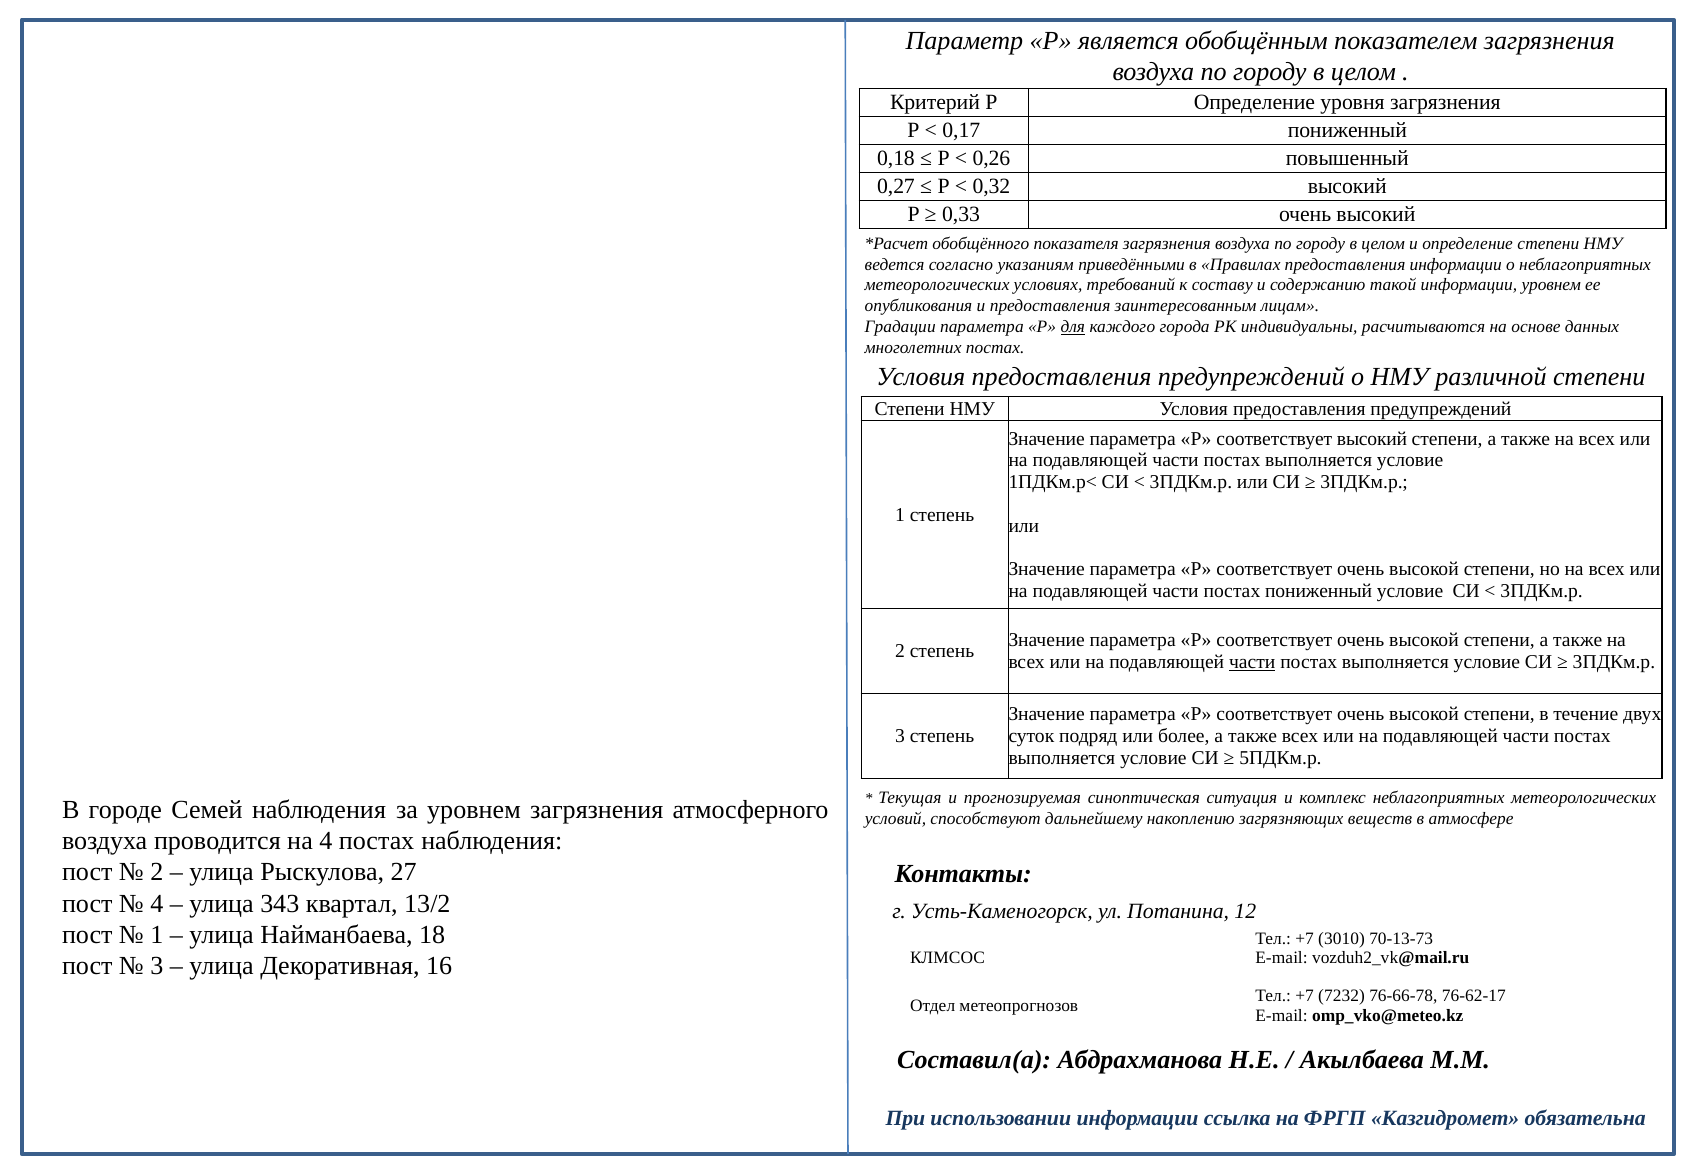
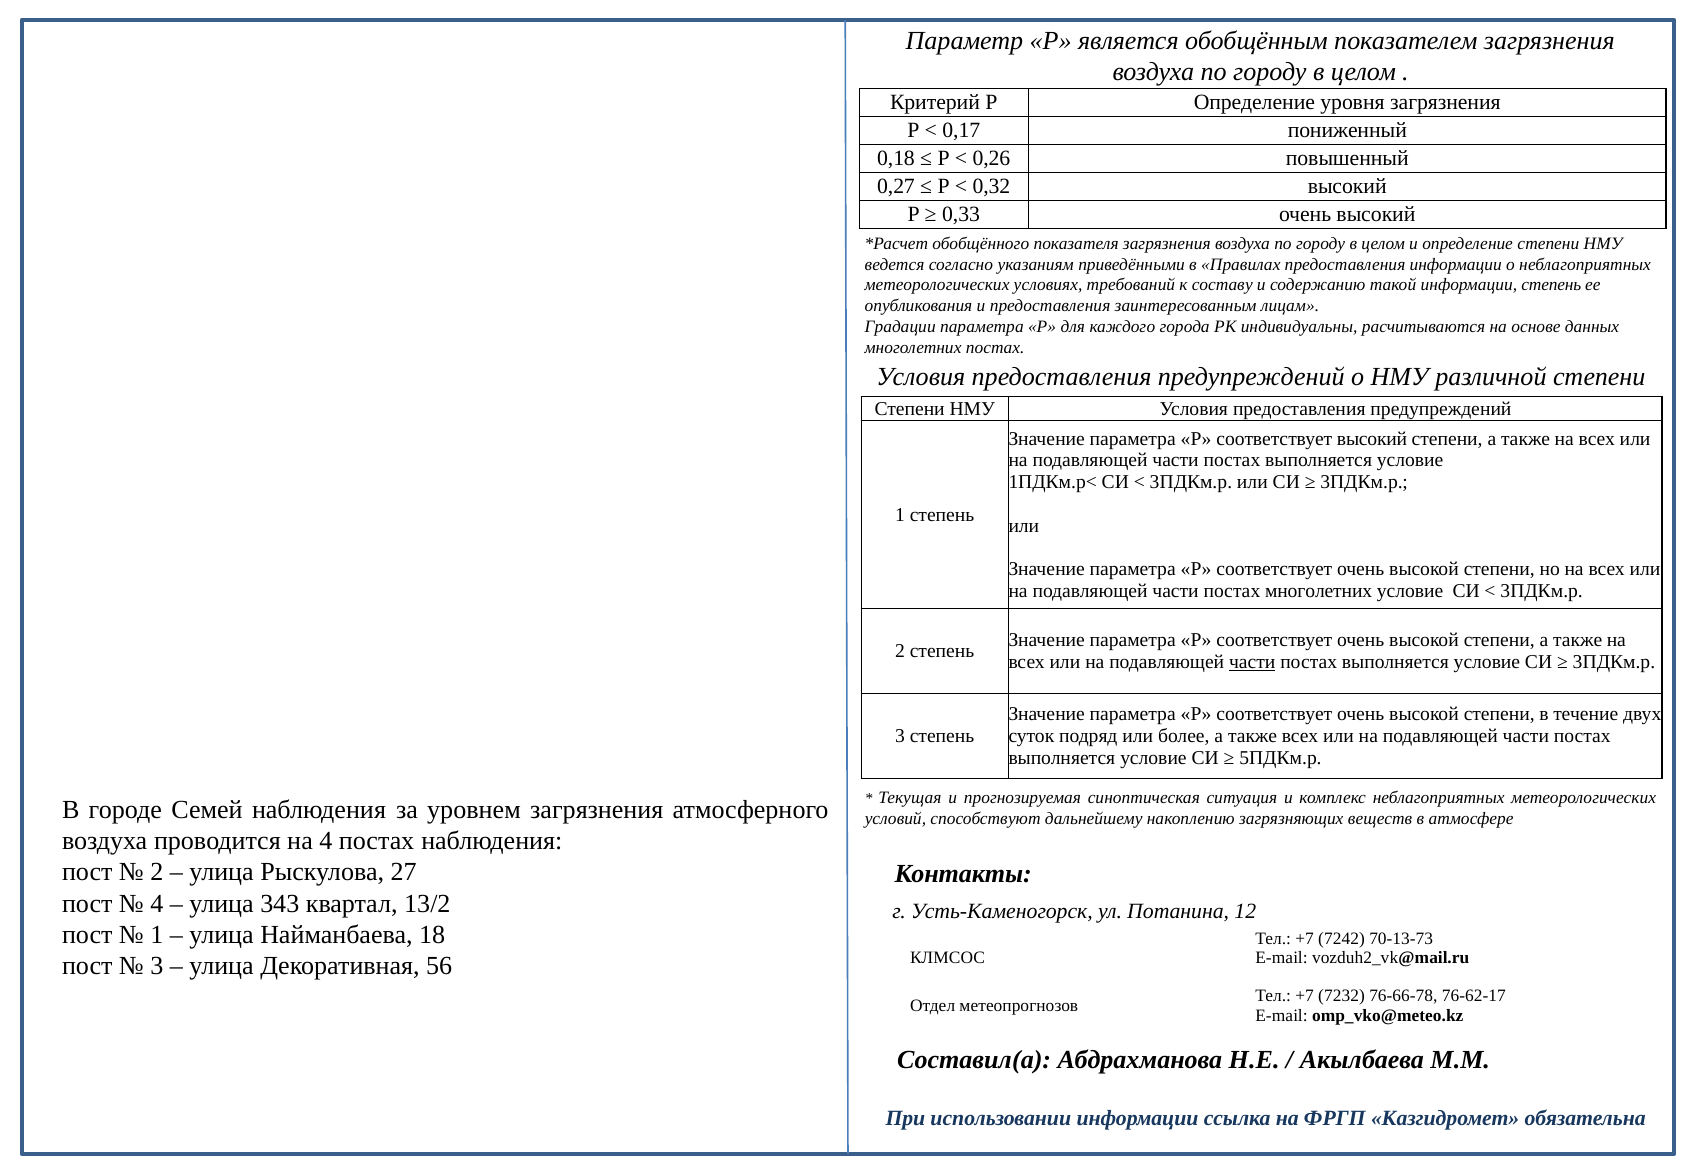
информации уровнем: уровнем -> степень (1551, 285)
для underline: present -> none (1073, 327)
постах пониженный: пониженный -> многолетних (1319, 591)
3010: 3010 -> 7242 (1342, 939)
16: 16 -> 56 (439, 966)
